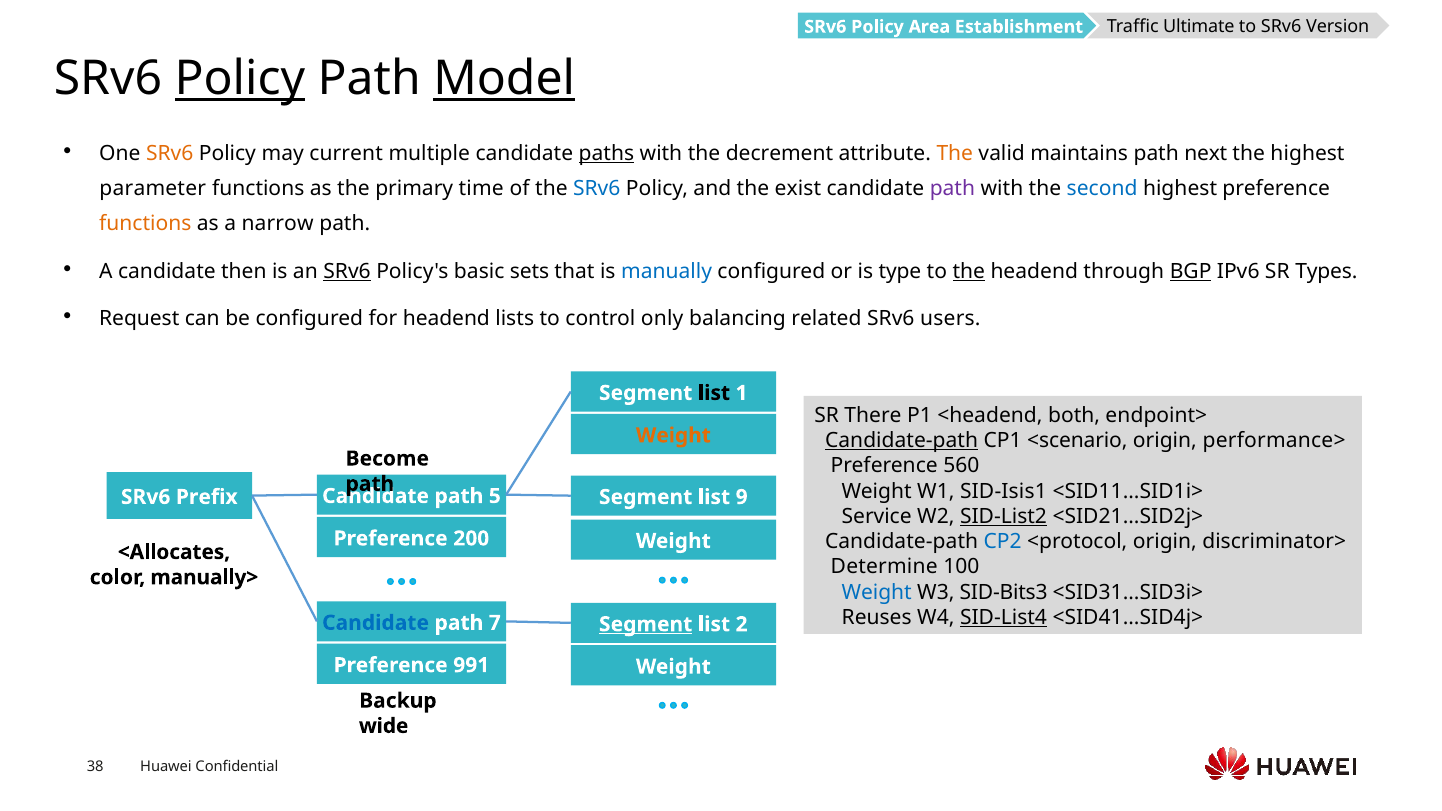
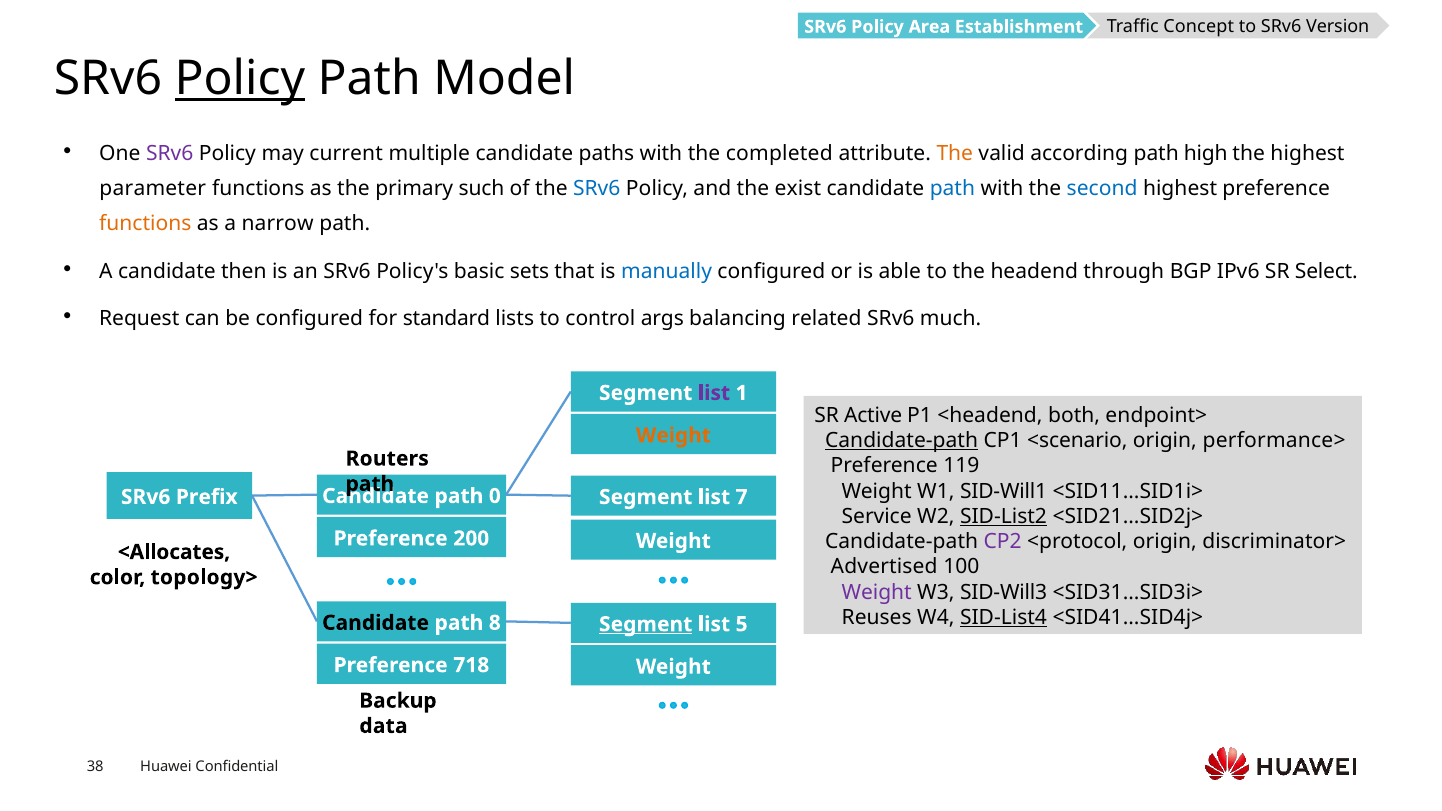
Ultimate: Ultimate -> Concept (1199, 27)
Model underline: present -> none (504, 79)
SRv6 colour: orange -> purple (170, 153)
paths underline: present -> none (606, 153)
decrement: decrement -> completed (779, 153)
maintains: maintains -> according (1079, 153)
next: next -> high (1206, 153)
time: time -> such (481, 189)
path colour: purple -> blue (952, 189)
SRv6 underline: present -> none (347, 271)
type: type -> able (900, 271)
the underline: present -> none (969, 271)
BGP underline: present -> none (1191, 271)
Types: Types -> Select (1326, 271)
for headend: headend -> standard (446, 319)
only: only -> args (662, 319)
users: users -> much (951, 319)
list colour: black -> purple (714, 393)
There: There -> Active (873, 415)
Become: Become -> Routers (387, 459)
560: 560 -> 119 (961, 466)
SID-Isis1: SID-Isis1 -> SID-Will1 (1004, 491)
5: 5 -> 0 (495, 496)
9: 9 -> 7 (742, 497)
CP2 colour: blue -> purple (1003, 542)
Determine: Determine -> Advertised (884, 567)
manually>: manually> -> topology> (204, 577)
Weight colour: blue -> purple (877, 592)
SID-Bits3: SID-Bits3 -> SID-Will3 (1004, 592)
Candidate colour: blue -> black (376, 623)
7: 7 -> 8 (495, 623)
2: 2 -> 5 (742, 624)
991: 991 -> 718 (471, 665)
wide: wide -> data (383, 726)
